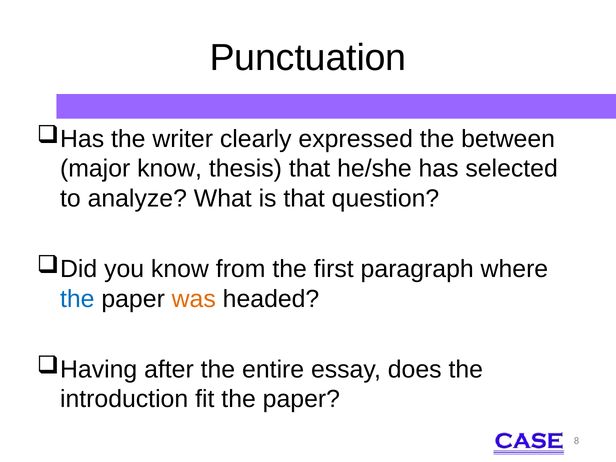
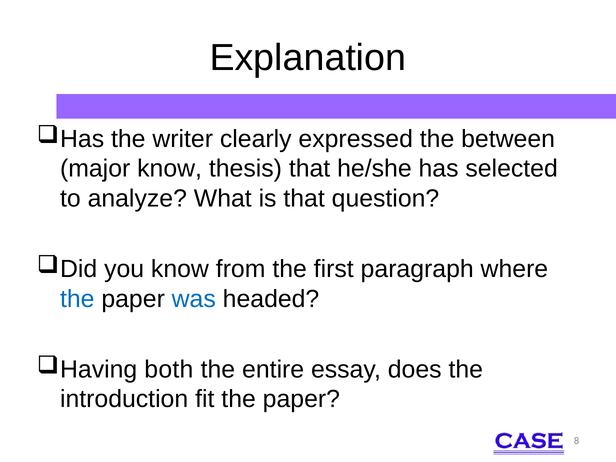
Punctuation: Punctuation -> Explanation (308, 58)
was colour: orange -> blue (194, 299)
after: after -> both (169, 369)
